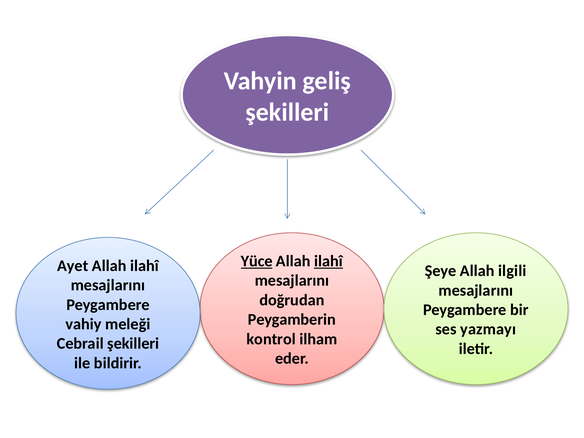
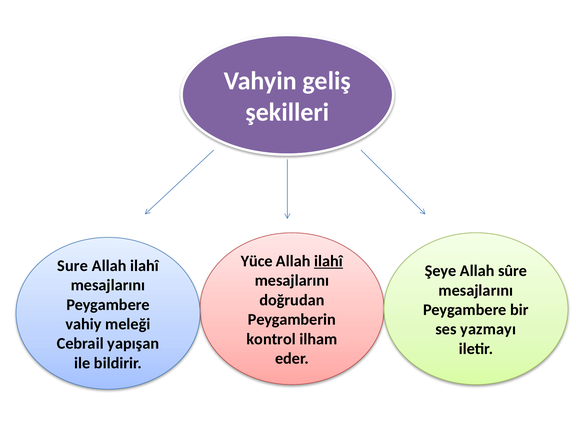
Yüce underline: present -> none (257, 261)
Ayet: Ayet -> Sure (73, 266)
ilgili: ilgili -> sûre (513, 271)
Cebrail şekilleri: şekilleri -> yapışan (133, 344)
